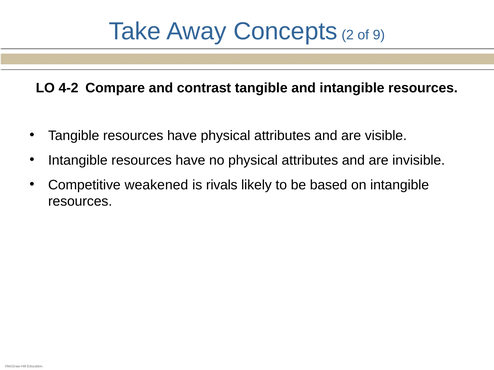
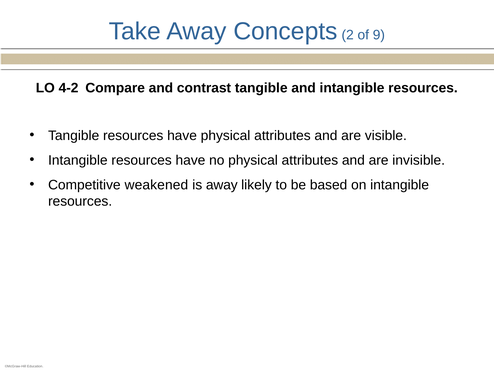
is rivals: rivals -> away (222, 185)
